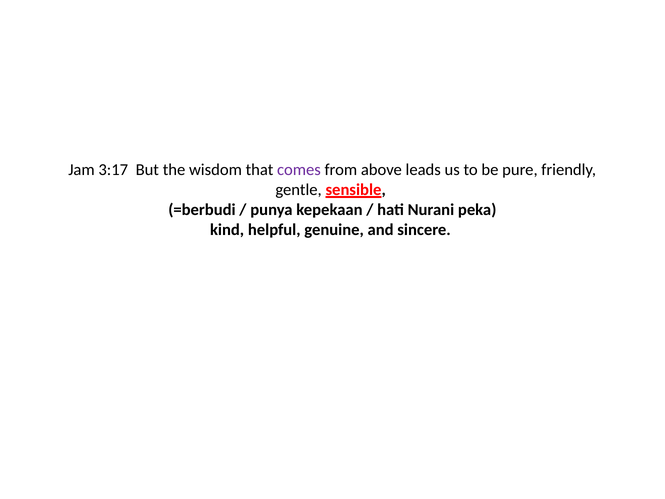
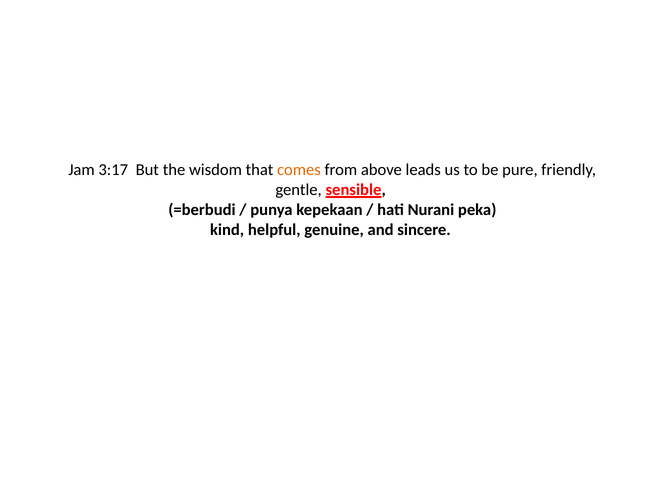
comes colour: purple -> orange (299, 170)
